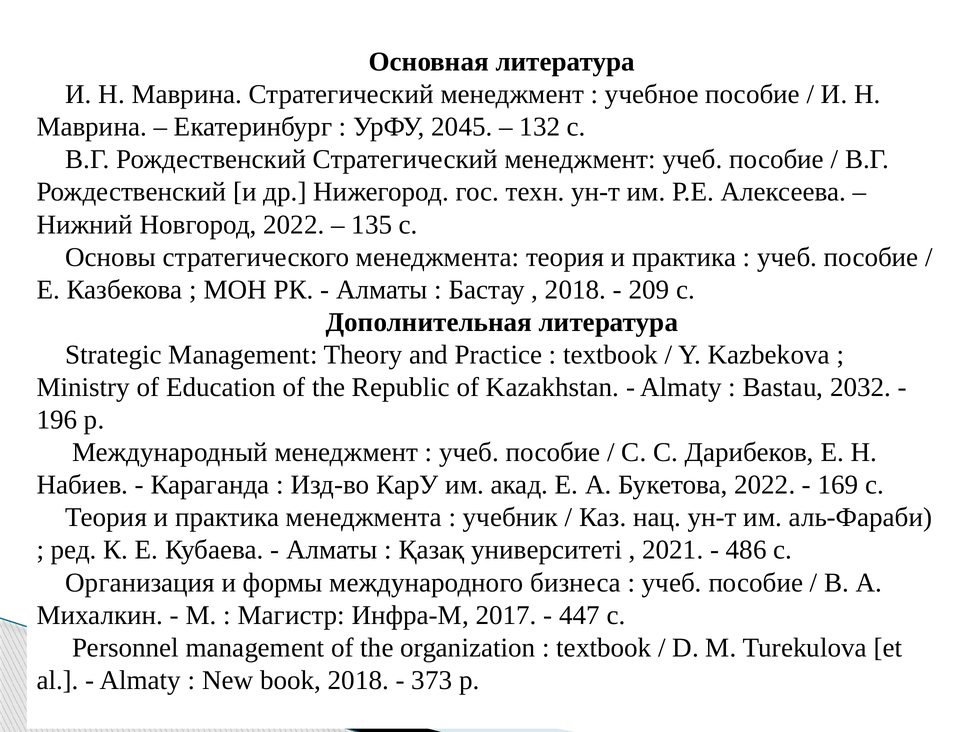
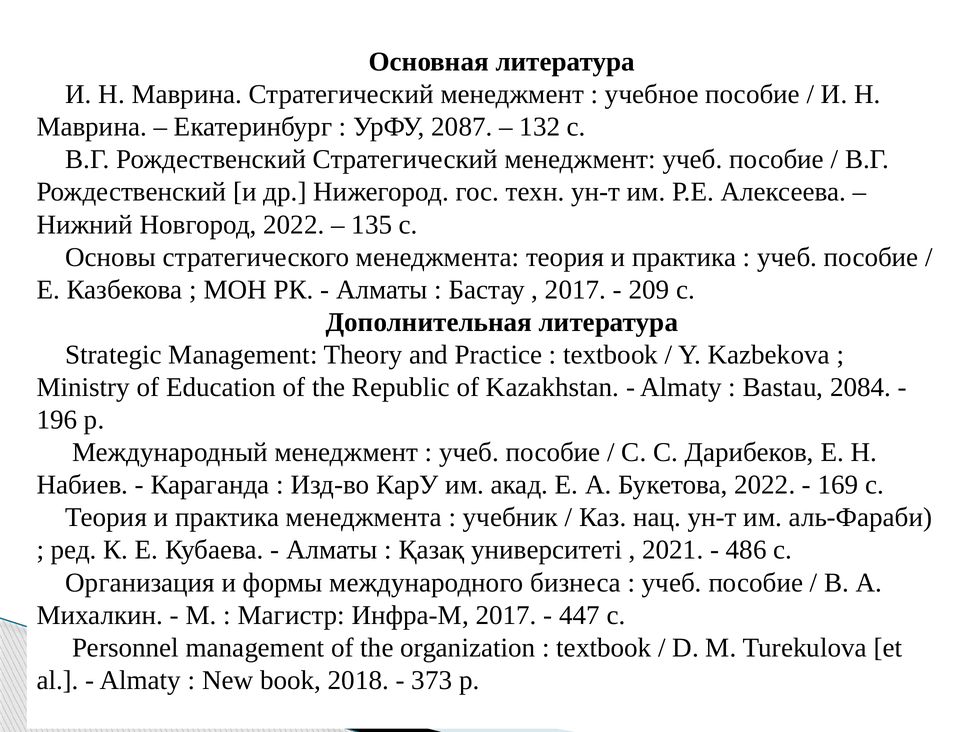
2045: 2045 -> 2087 (462, 127)
2018: 2018 -> 2017 (576, 289)
2032: 2032 -> 2084 (861, 387)
